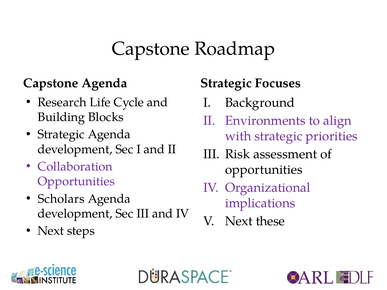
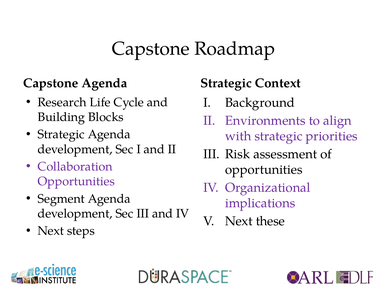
Focuses: Focuses -> Context (278, 83)
Scholars: Scholars -> Segment (61, 199)
